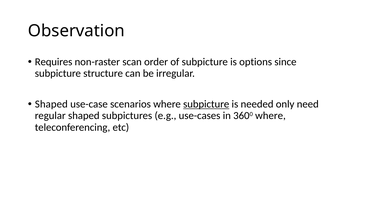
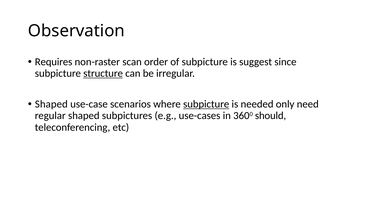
options: options -> suggest (256, 62)
structure underline: none -> present (103, 74)
3600 where: where -> should (271, 116)
